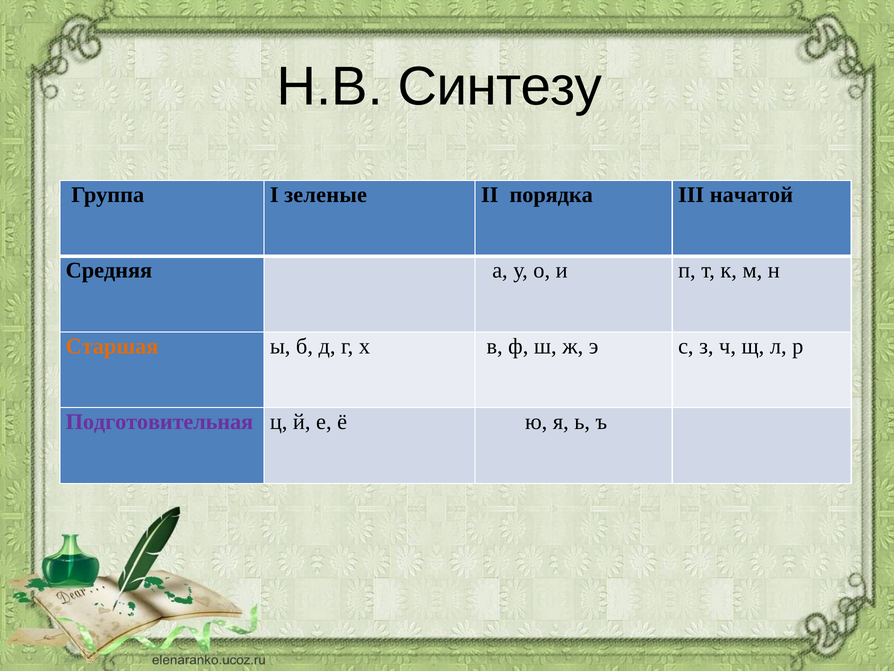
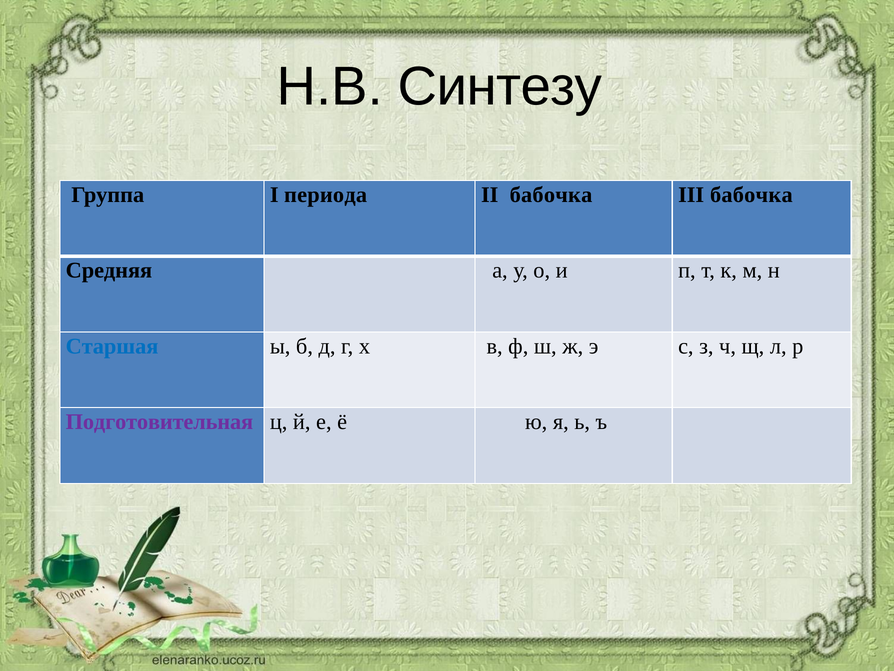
зеленые: зеленые -> периода (326, 195)
II порядка: порядка -> бабочка (551, 195)
III начатой: начатой -> бабочка (751, 195)
Старшая colour: orange -> blue (112, 346)
